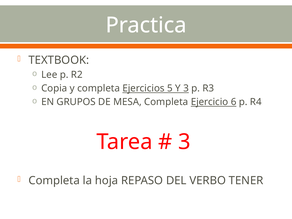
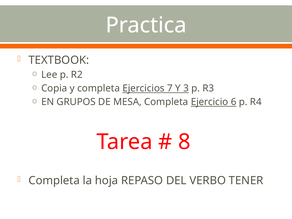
5: 5 -> 7 (170, 88)
3: 3 -> 8 (184, 142)
